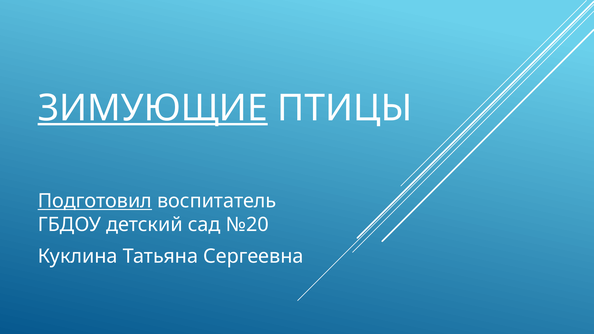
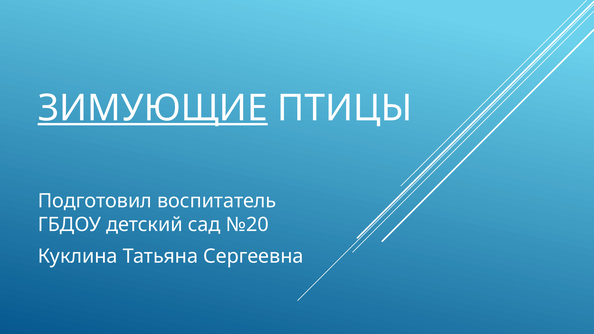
Подготовил underline: present -> none (95, 201)
